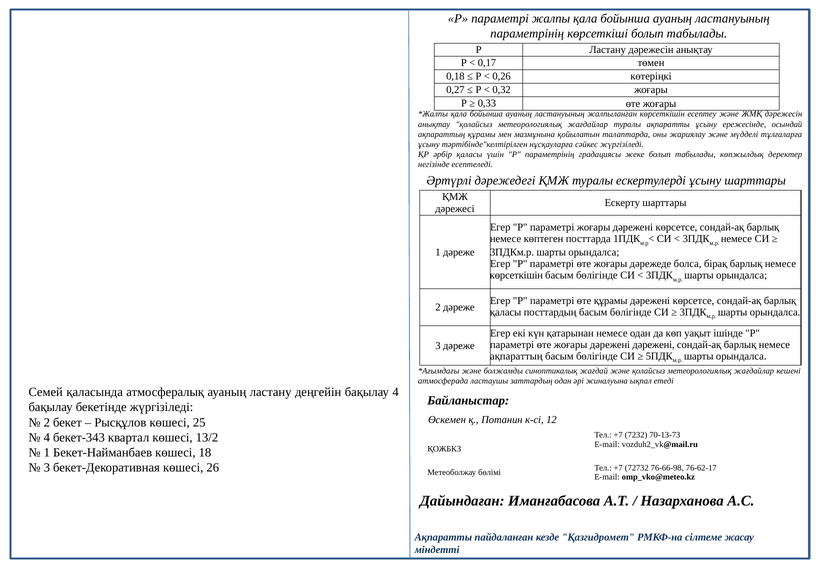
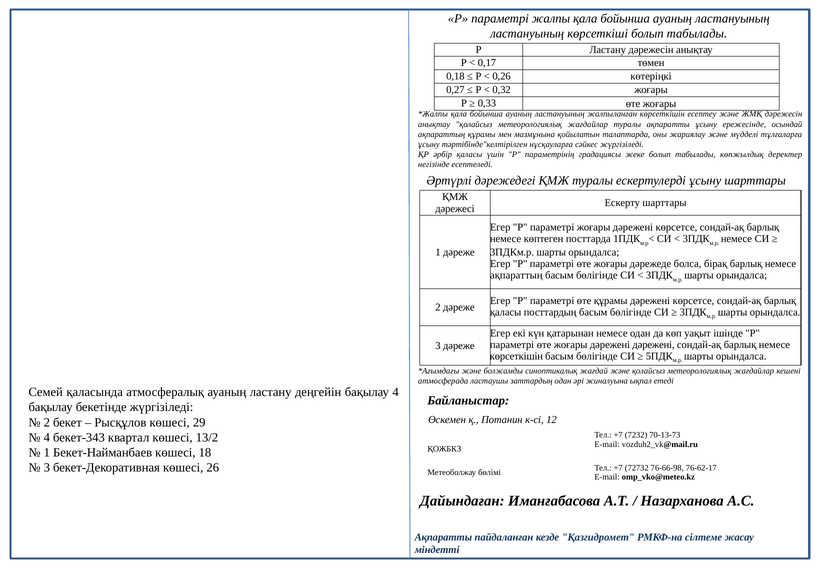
параметрінің: параметрінің -> ластануының (527, 34)
көрсеткішін: көрсеткішін -> ақпараттың (516, 275)
ақпараттың: ақпараттың -> көрсеткішін (516, 356)
25: 25 -> 29 (199, 422)
